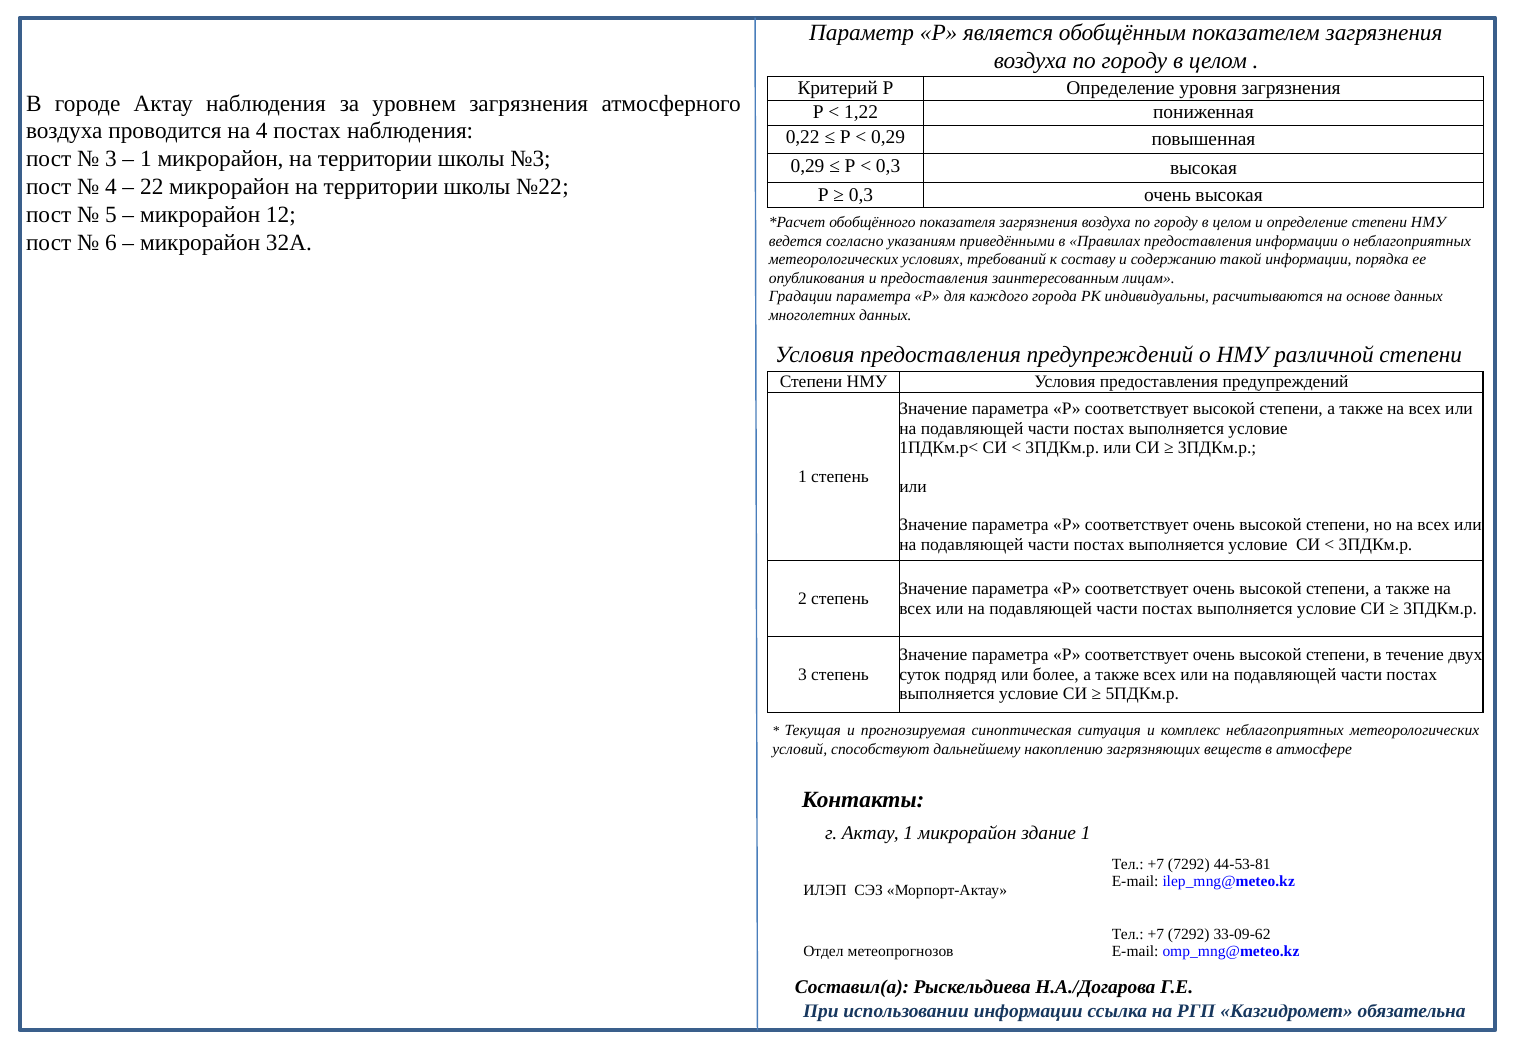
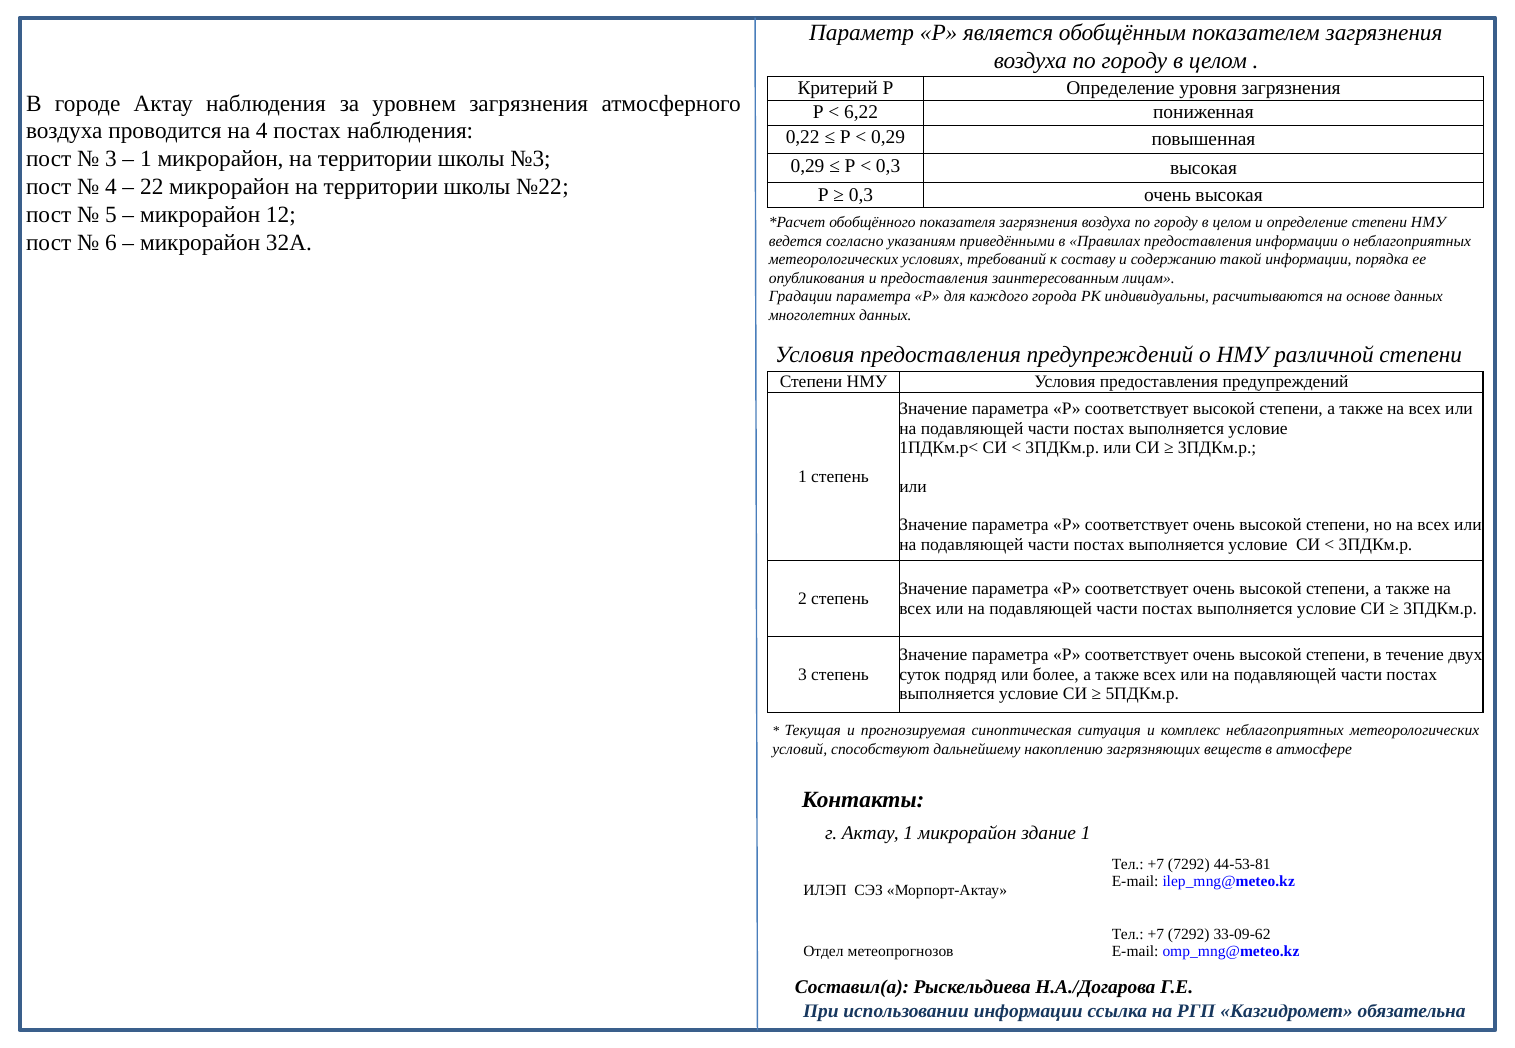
1,22: 1,22 -> 6,22 (861, 112)
